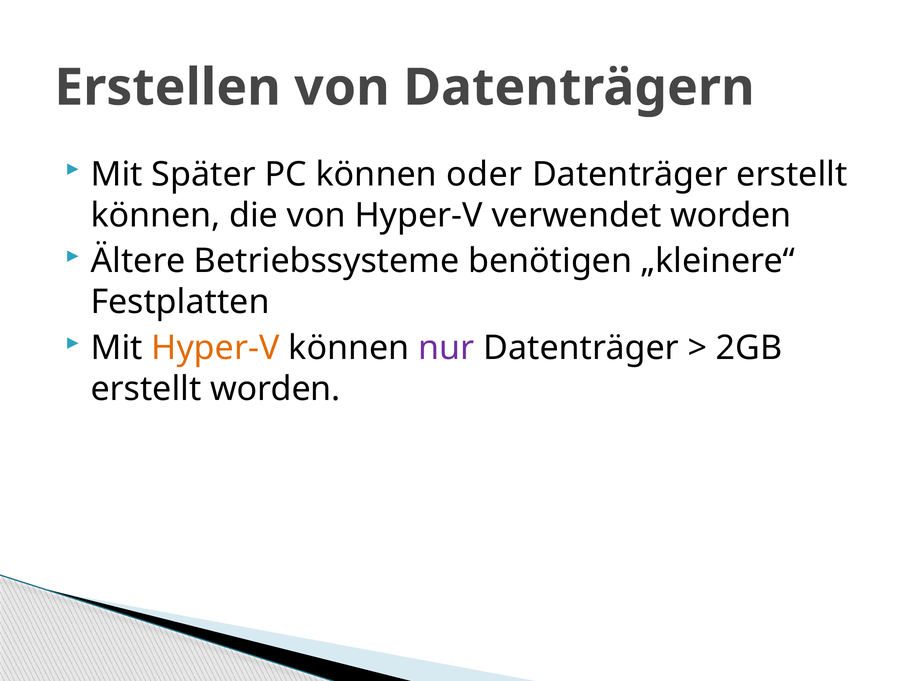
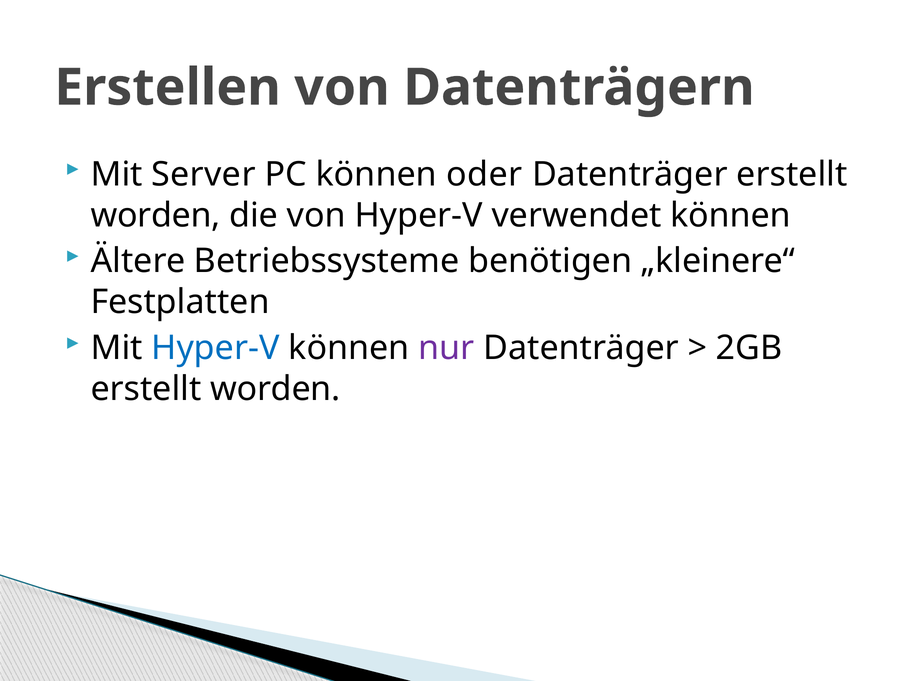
Später: Später -> Server (203, 174)
können: können -> worden (156, 215)
verwendet worden: worden -> können (731, 215)
Hyper-V colour: orange -> blue (215, 348)
